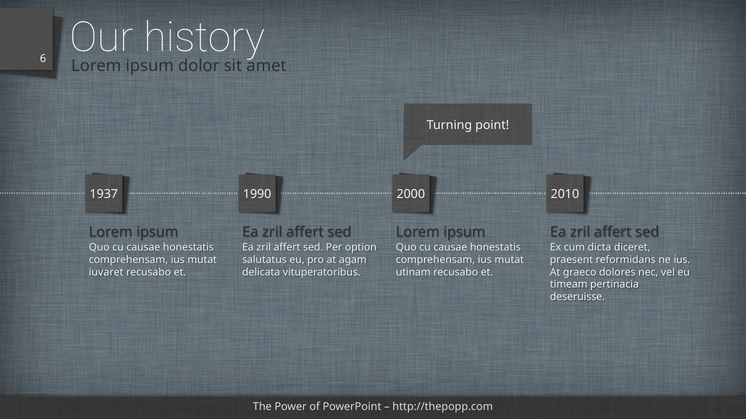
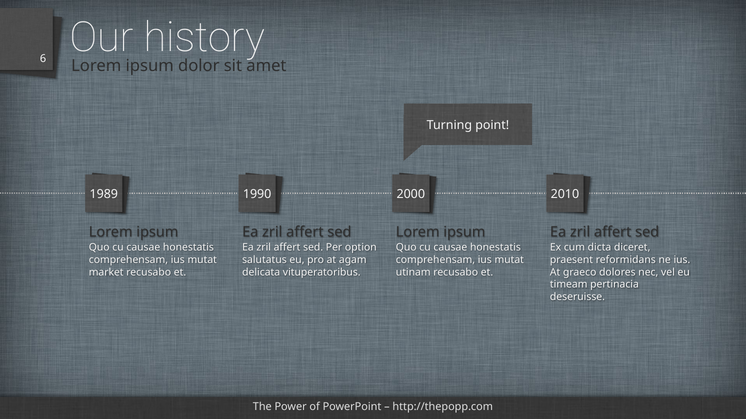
1937: 1937 -> 1989 (104, 194)
iuvaret: iuvaret -> market (106, 273)
